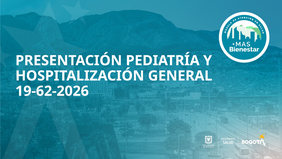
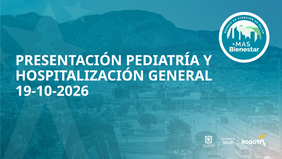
19-62-2026: 19-62-2026 -> 19-10-2026 (52, 91)
